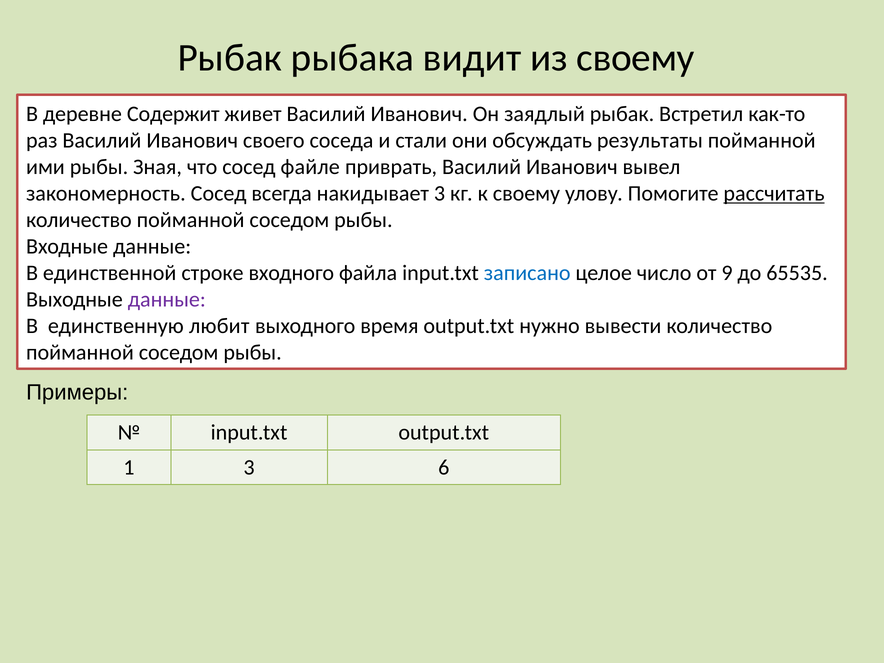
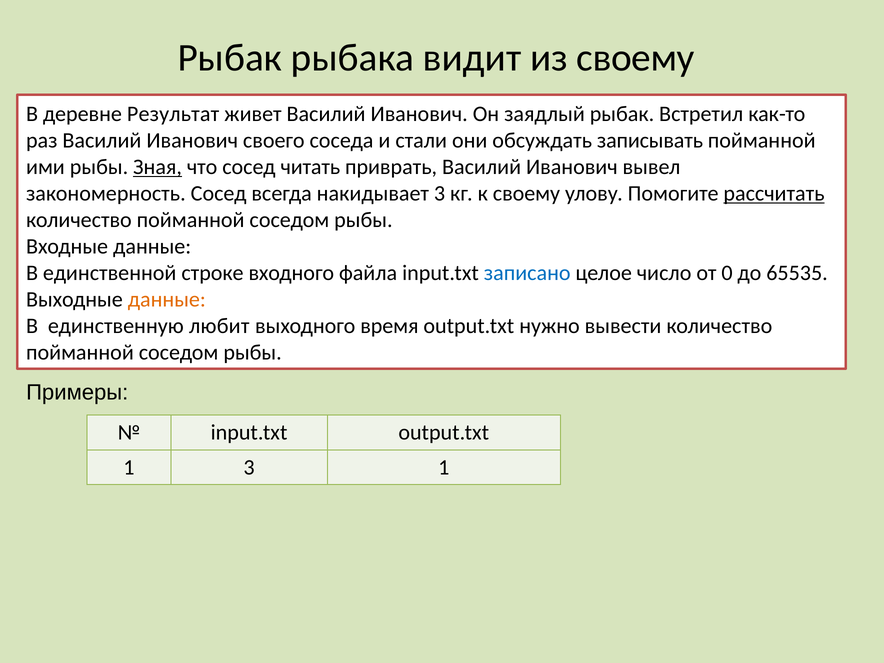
Содержит: Содержит -> Результат (173, 114)
результаты: результаты -> записывать (650, 140)
Зная underline: none -> present (158, 167)
файле: файле -> читать (310, 167)
9: 9 -> 0 (727, 273)
данные colour: purple -> orange (167, 300)
3 6: 6 -> 1 (444, 467)
